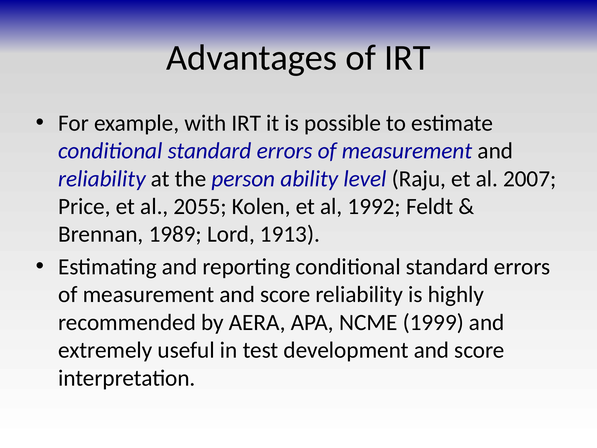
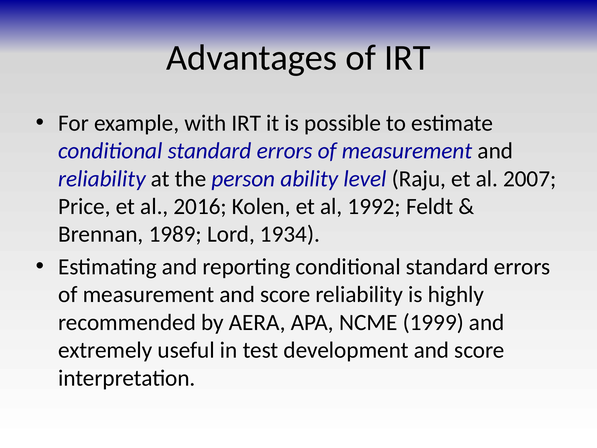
2055: 2055 -> 2016 (200, 206)
1913: 1913 -> 1934 (290, 234)
